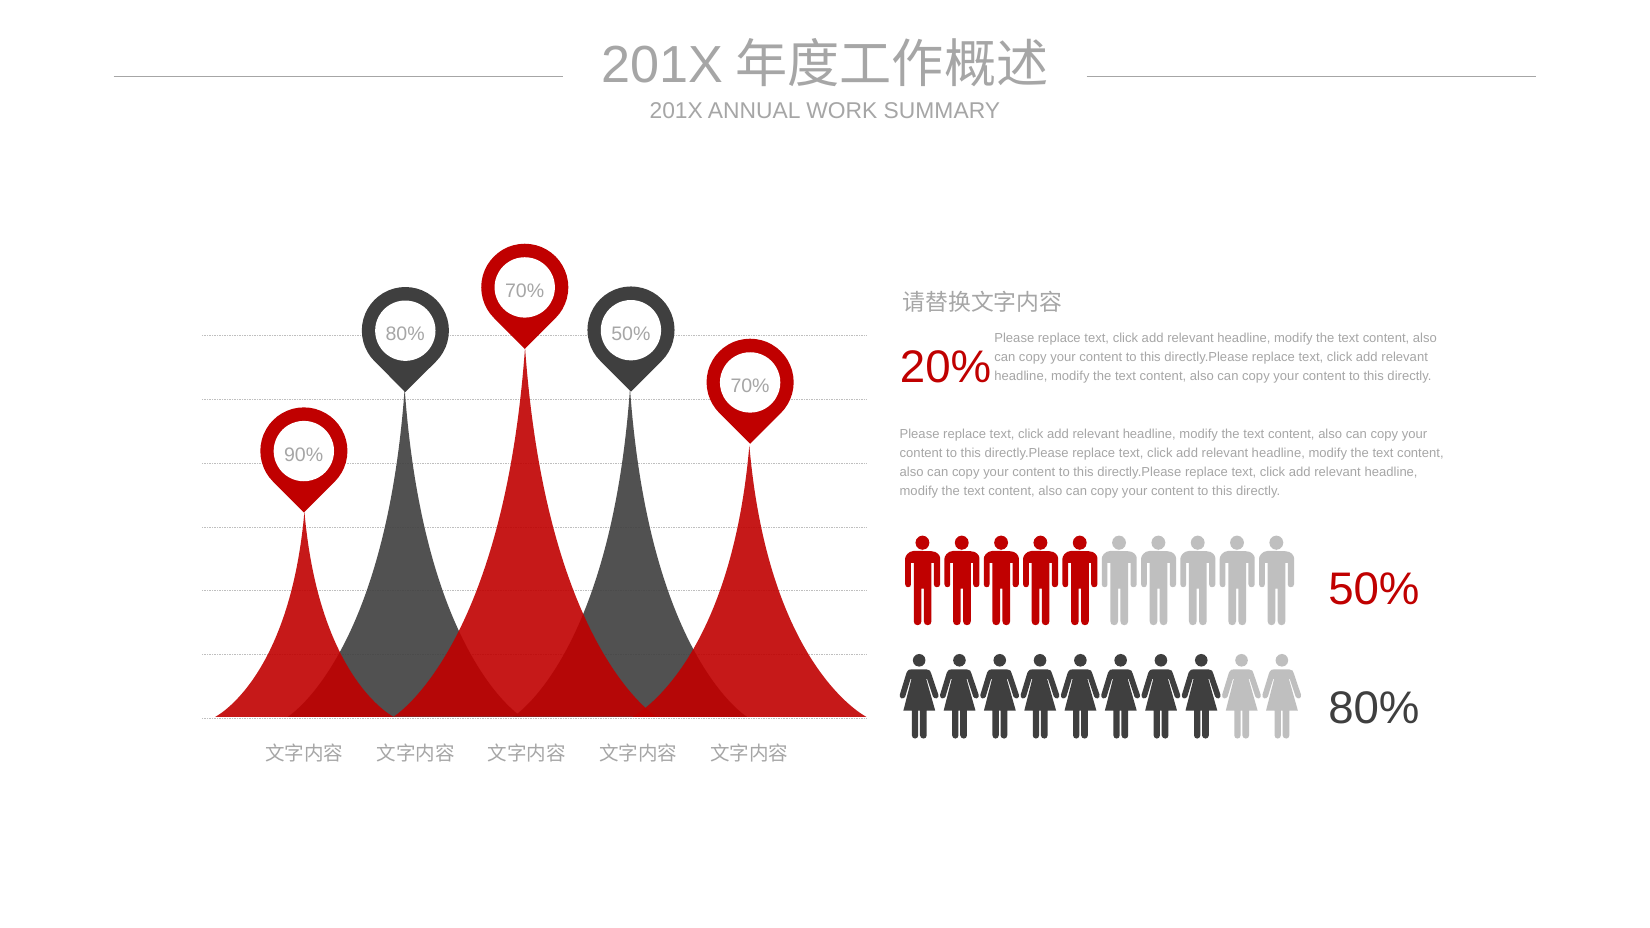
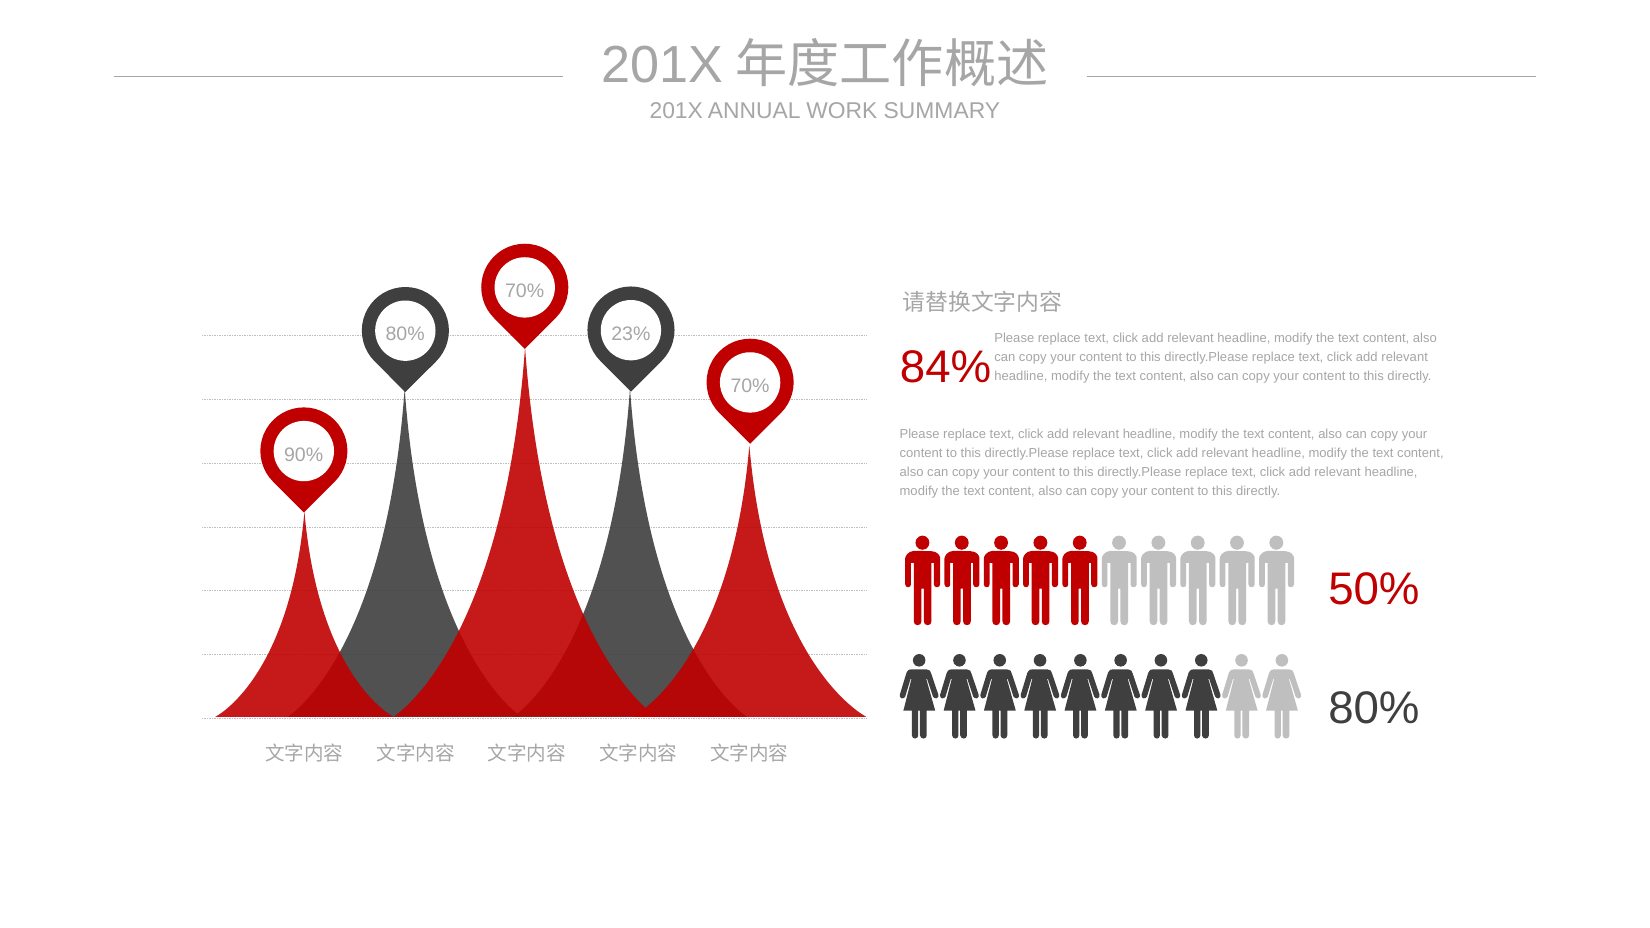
50%: 50% -> 23% (631, 334)
20%: 20% -> 84% (946, 367)
